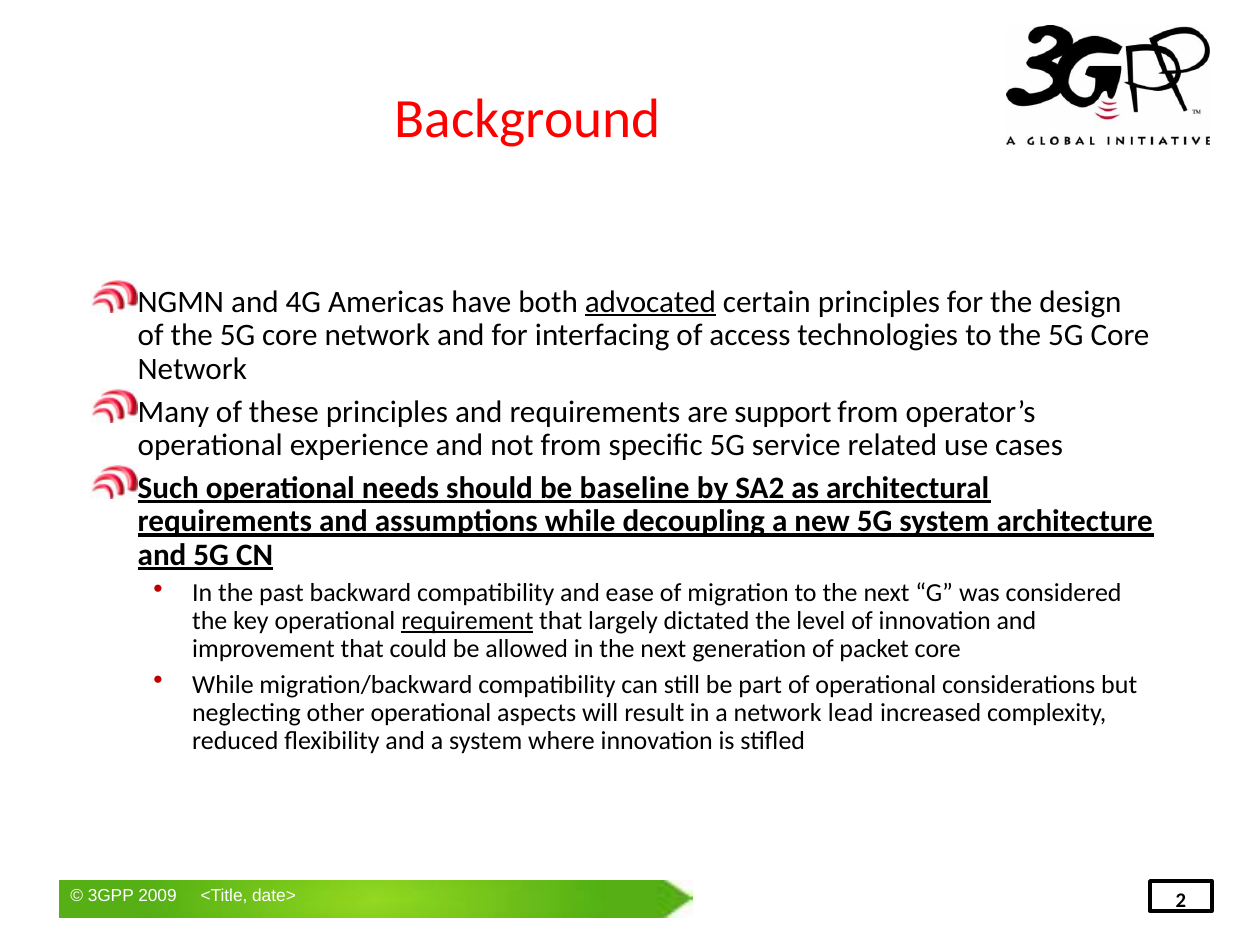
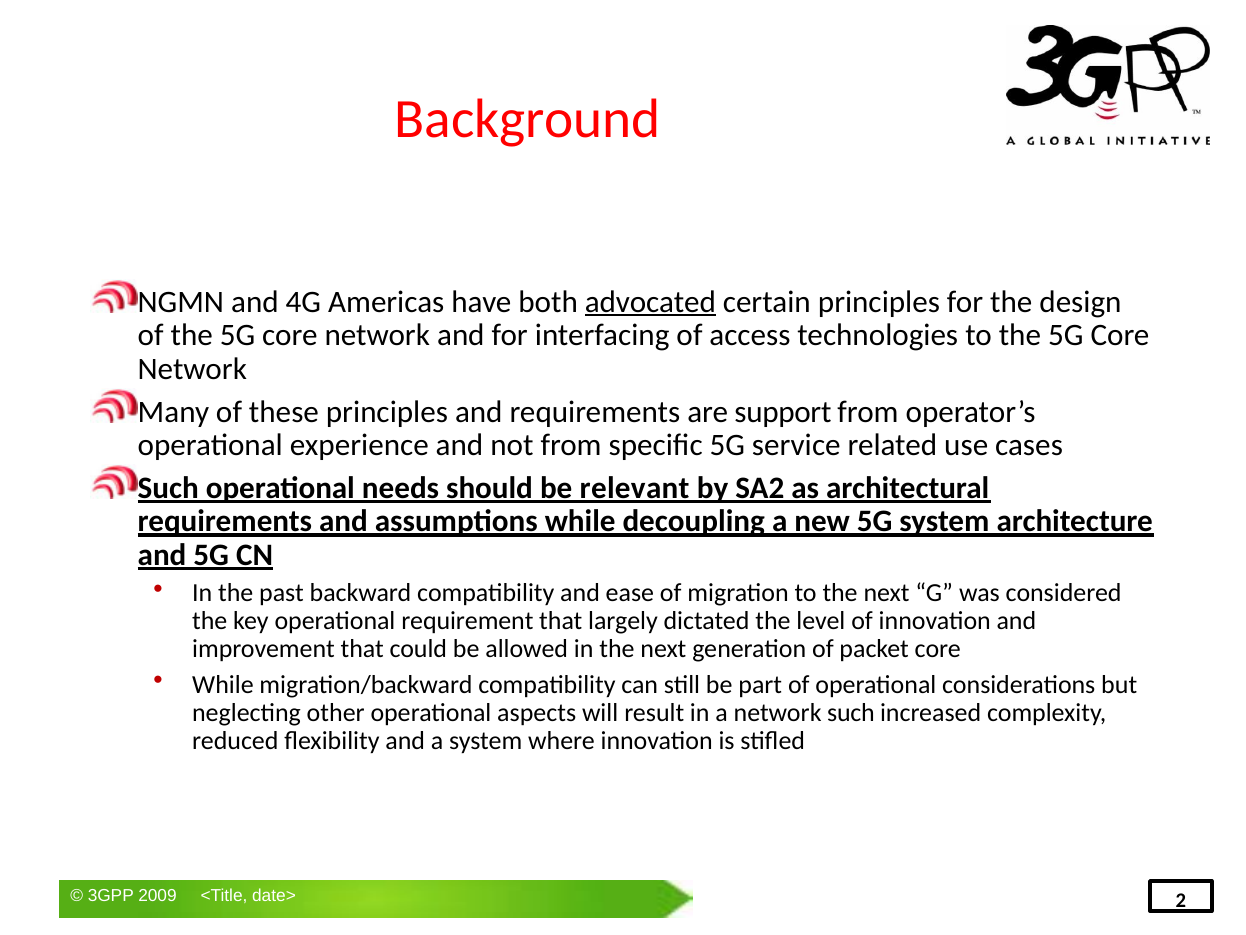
baseline: baseline -> relevant (635, 488)
requirement underline: present -> none (467, 621)
network lead: lead -> such (851, 712)
